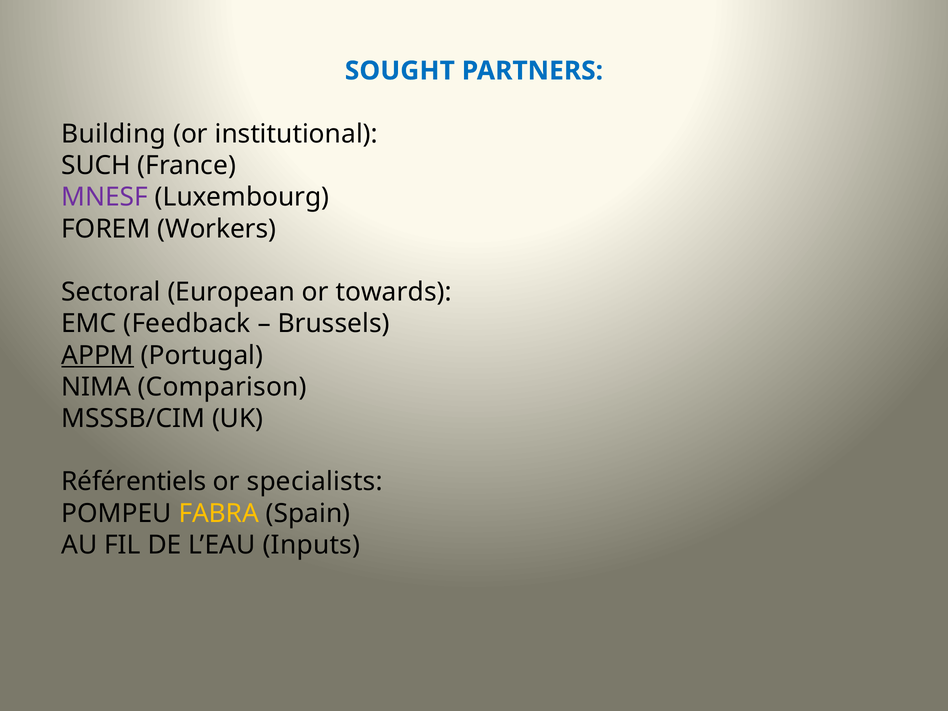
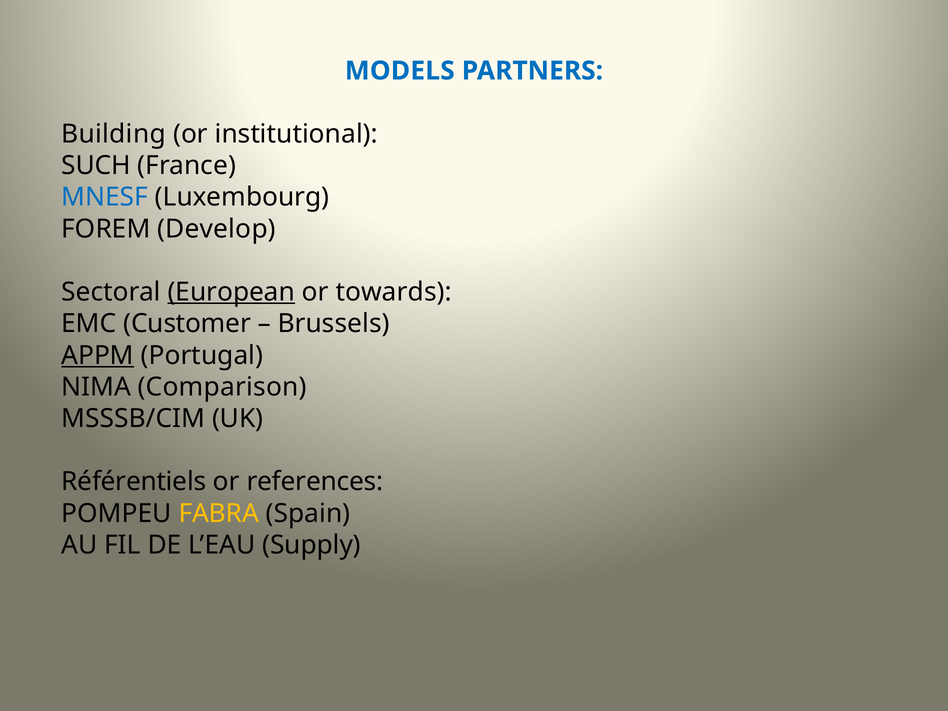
SOUGHT: SOUGHT -> MODELS (400, 71)
MNESF colour: purple -> blue (105, 197)
Workers: Workers -> Develop (217, 229)
European underline: none -> present (231, 292)
Feedback: Feedback -> Customer (187, 324)
specialists: specialists -> references (315, 482)
Inputs: Inputs -> Supply (312, 545)
